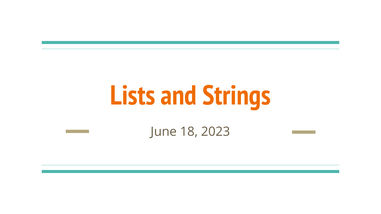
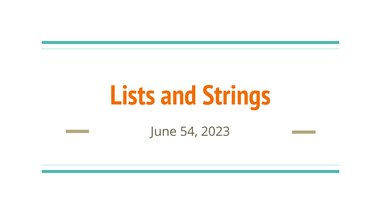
18: 18 -> 54 (189, 132)
